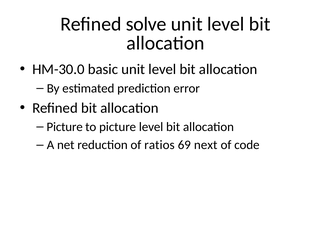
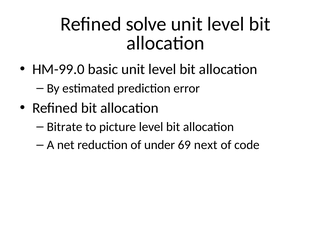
HM-30.0: HM-30.0 -> HM-99.0 (58, 69)
Picture: Picture -> Bitrate (65, 127)
ratios: ratios -> under (160, 145)
